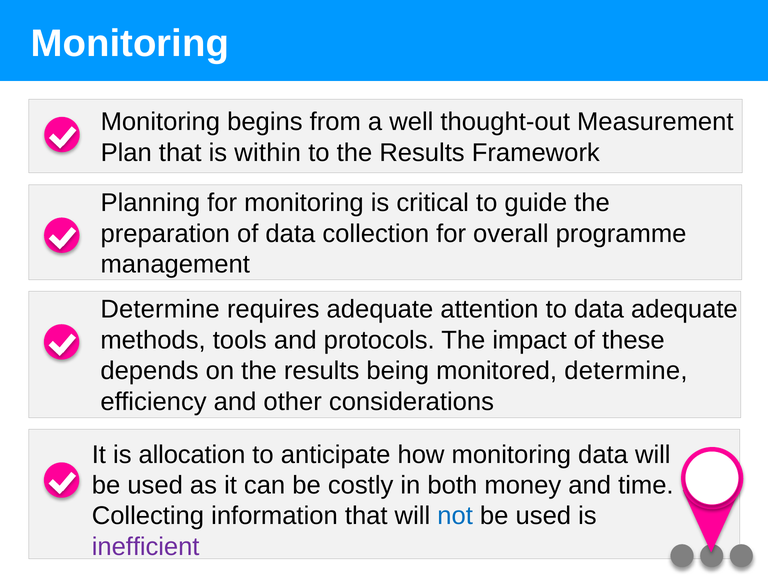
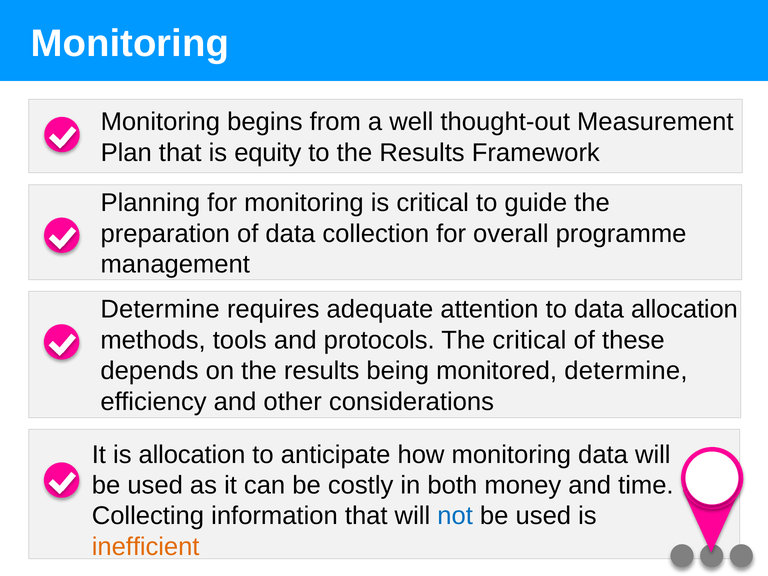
within: within -> equity (268, 153)
data adequate: adequate -> allocation (684, 310)
The impact: impact -> critical (529, 340)
inefficient colour: purple -> orange (146, 547)
